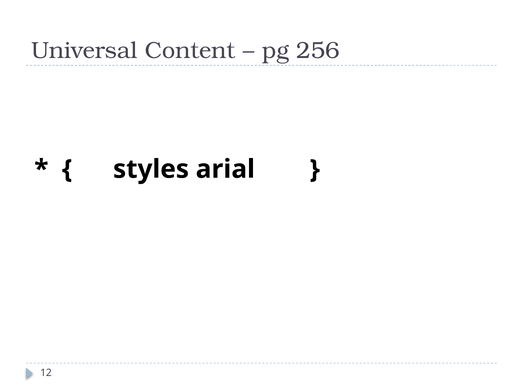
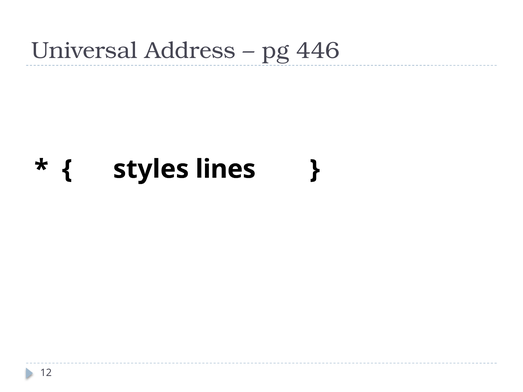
Content: Content -> Address (190, 50)
256: 256 -> 446 (318, 50)
arial: arial -> lines (226, 169)
